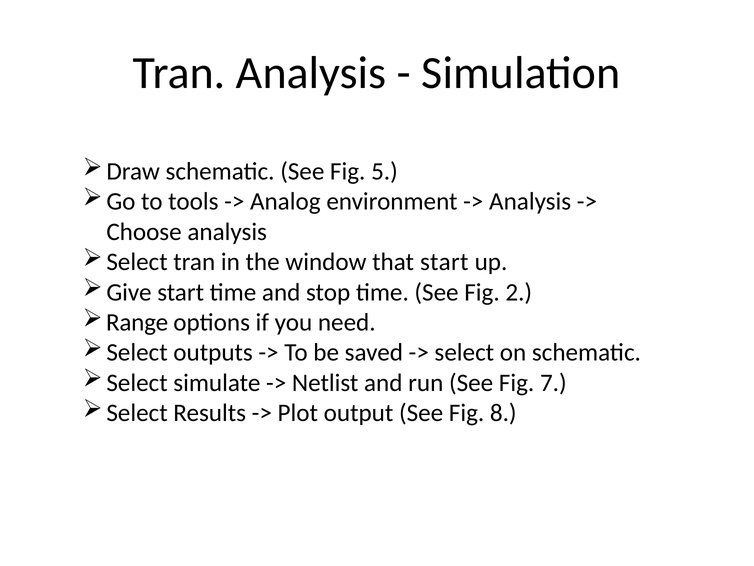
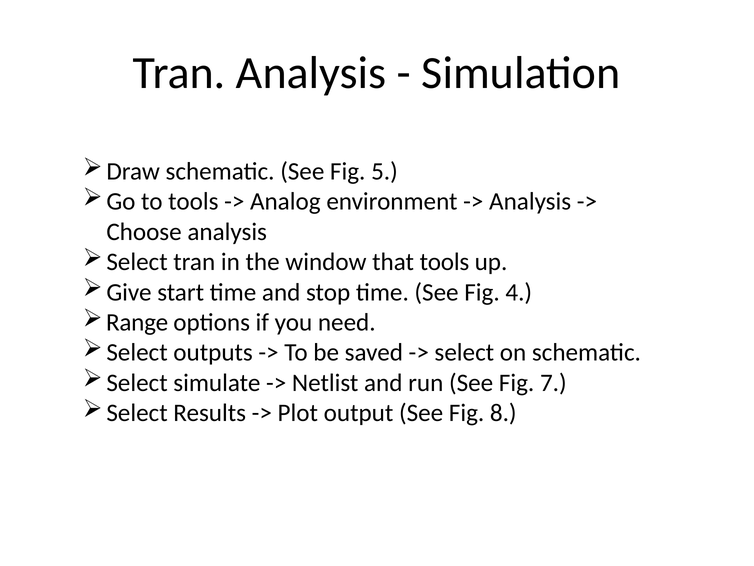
that start: start -> tools (444, 262)
2: 2 -> 4 (519, 292)
